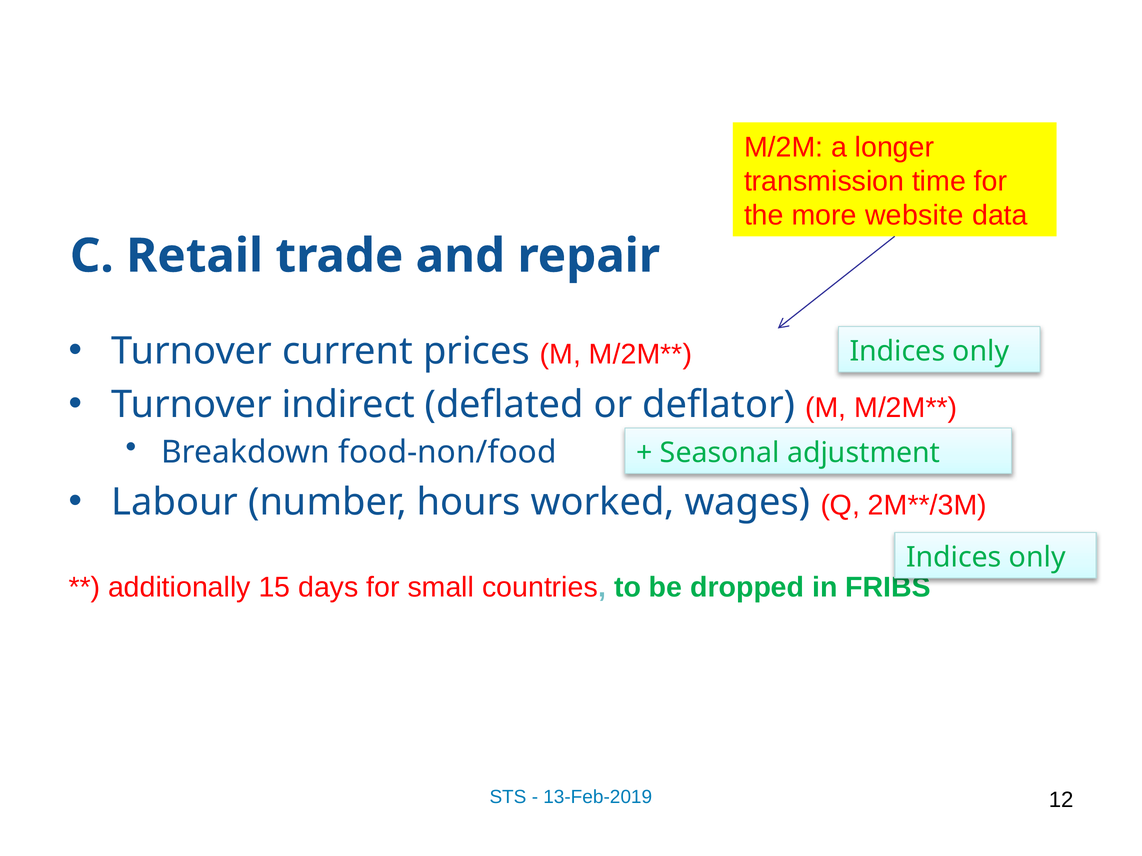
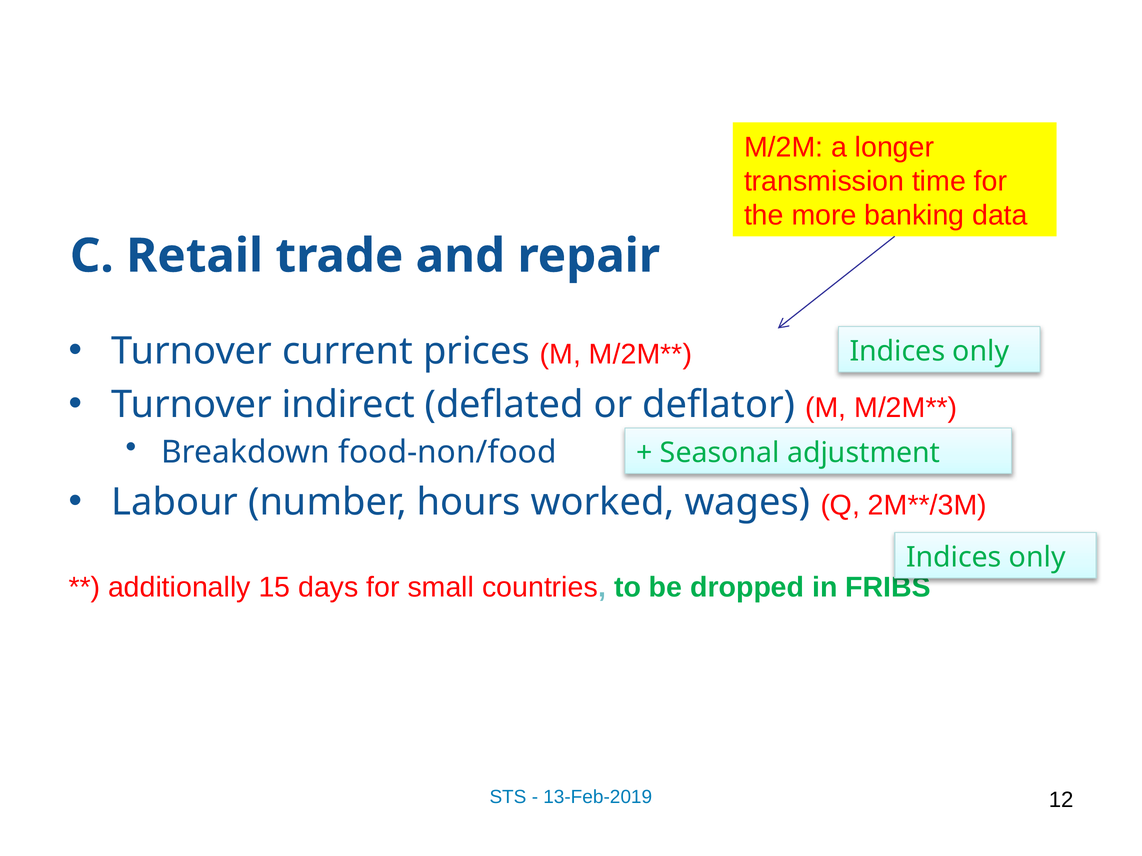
website: website -> banking (914, 216)
